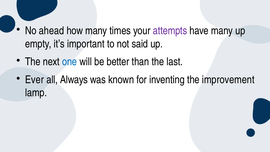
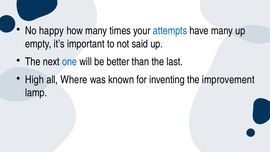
ahead: ahead -> happy (51, 31)
attempts colour: purple -> blue (170, 31)
Ever: Ever -> High (34, 80)
Always: Always -> Where (74, 80)
